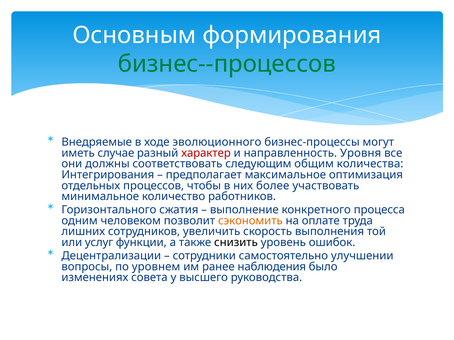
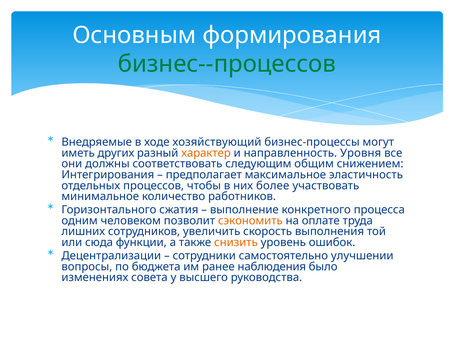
эволюционного: эволюционного -> хозяйствующий (217, 142)
случае: случае -> других (116, 153)
характер colour: red -> orange (206, 153)
количества: количества -> снижением (370, 164)
оптимизация: оптимизация -> эластичность (366, 175)
услуг: услуг -> сюда (99, 243)
снизить colour: black -> orange (236, 243)
уровнем: уровнем -> бюджета (156, 267)
